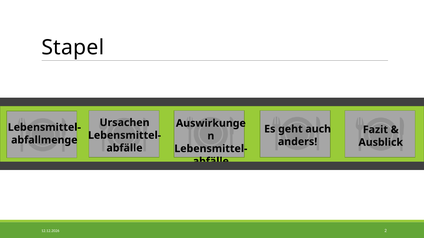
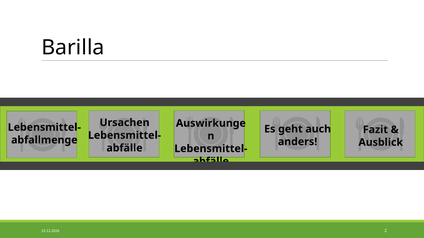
Stapel: Stapel -> Barilla (73, 48)
